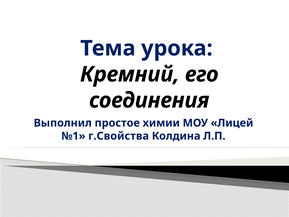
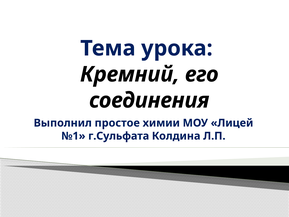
г.Свойства: г.Свойства -> г.Сульфата (119, 136)
